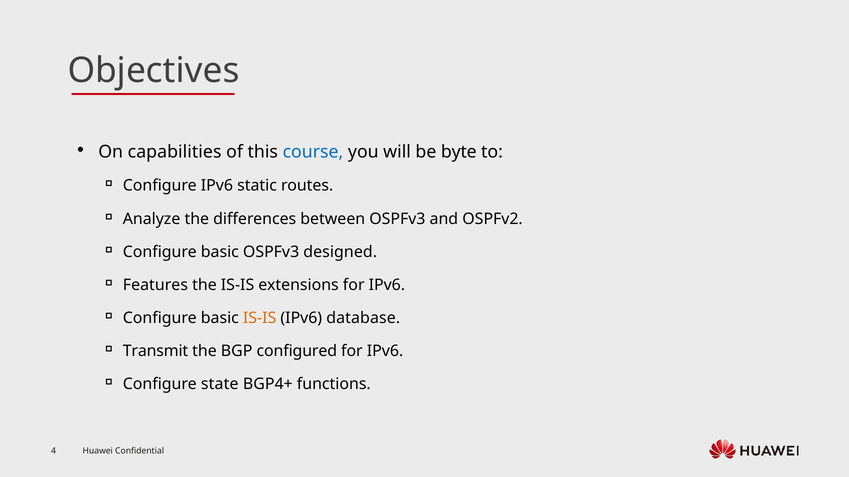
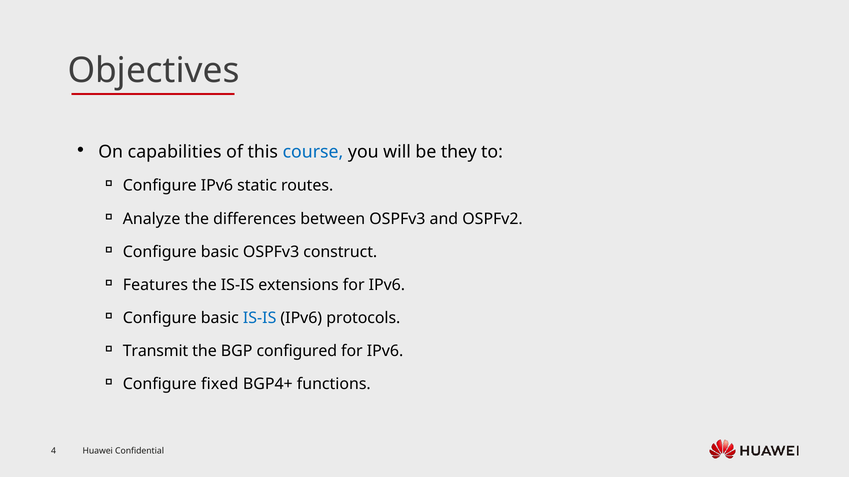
byte: byte -> they (459, 152)
designed: designed -> construct (340, 252)
IS-IS colour: orange -> blue (260, 318)
database: database -> protocols (363, 318)
state: state -> fixed (220, 384)
